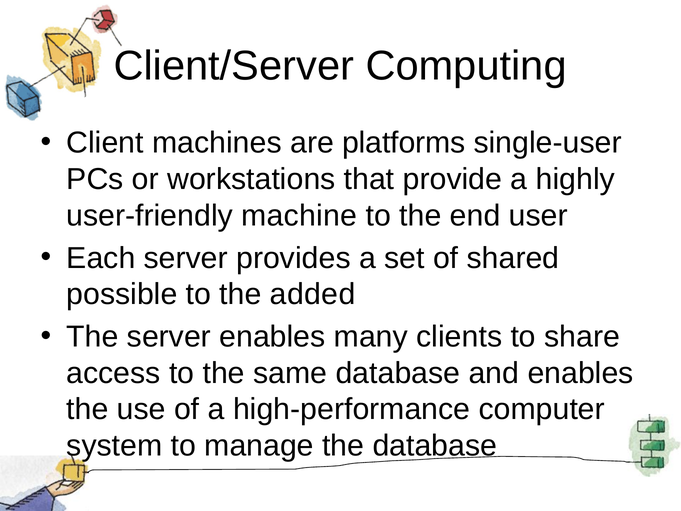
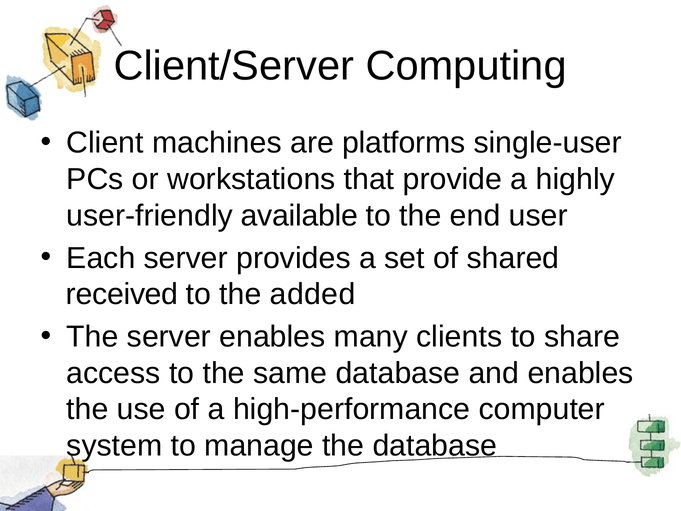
machine: machine -> available (299, 216)
possible: possible -> received (122, 294)
